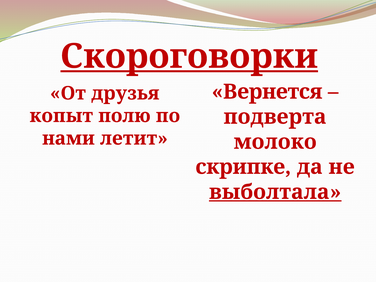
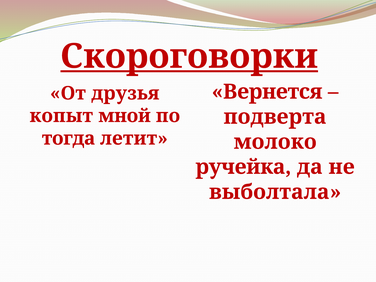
полю: полю -> мной (125, 116)
нами: нами -> тогда (69, 138)
скрипке: скрипке -> ручейка (243, 167)
выболтала underline: present -> none (275, 192)
